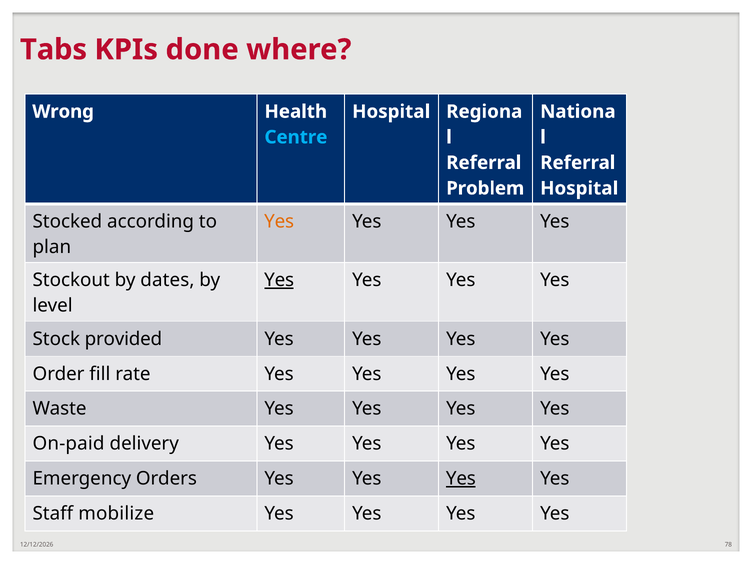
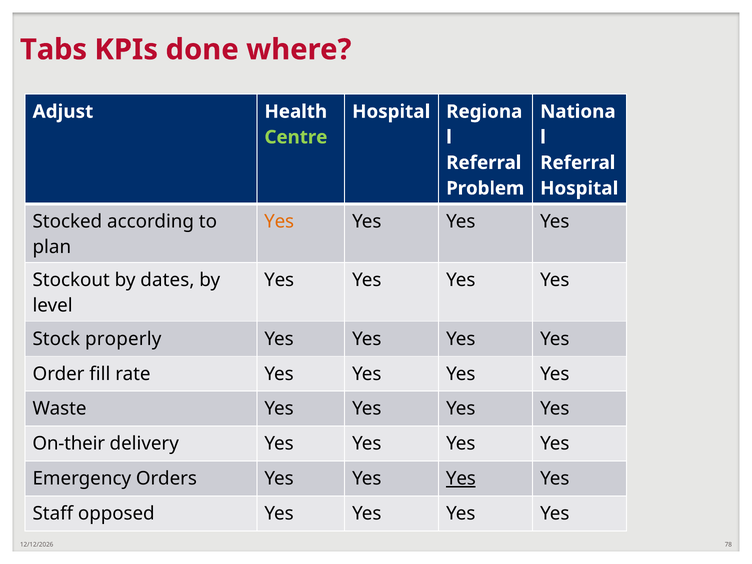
Wrong: Wrong -> Adjust (63, 112)
Centre colour: light blue -> light green (296, 137)
Yes underline: present -> none (279, 280)
provided: provided -> properly (123, 339)
On-paid: On-paid -> On-their (69, 444)
mobilize: mobilize -> opposed (116, 514)
